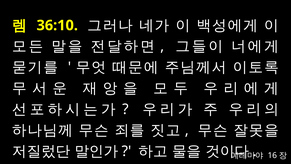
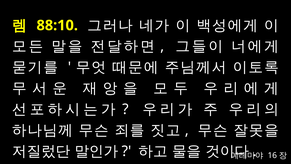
36:10: 36:10 -> 88:10 (57, 25)
